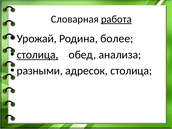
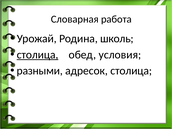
работа underline: present -> none (116, 19)
более: более -> школь (117, 39)
анализа: анализа -> условия (120, 55)
